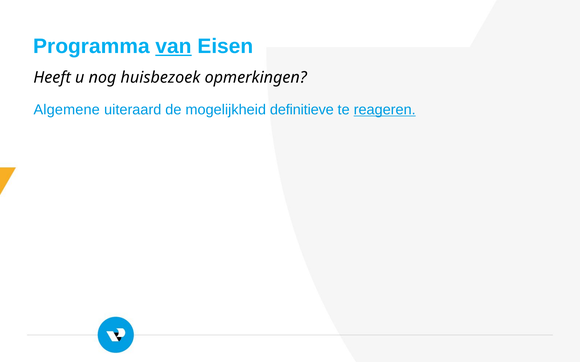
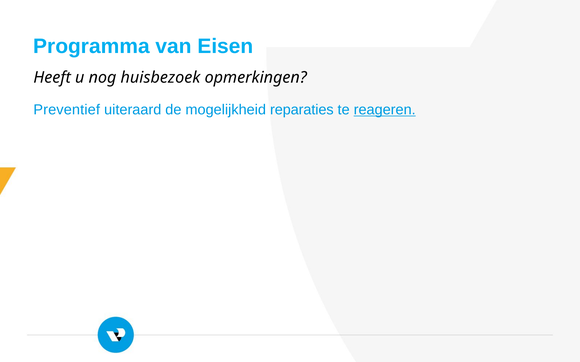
van underline: present -> none (174, 46)
Algemene: Algemene -> Preventief (67, 110)
definitieve: definitieve -> reparaties (302, 110)
